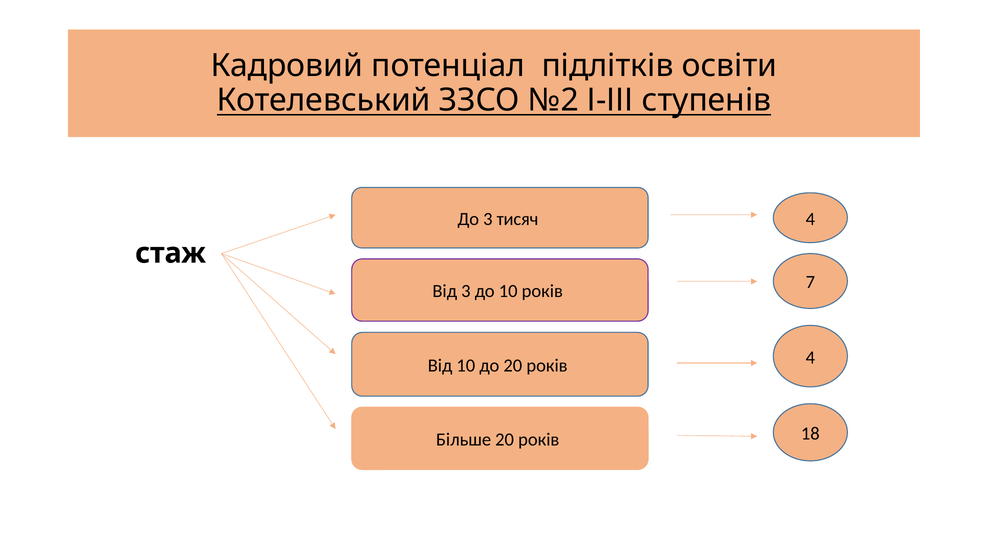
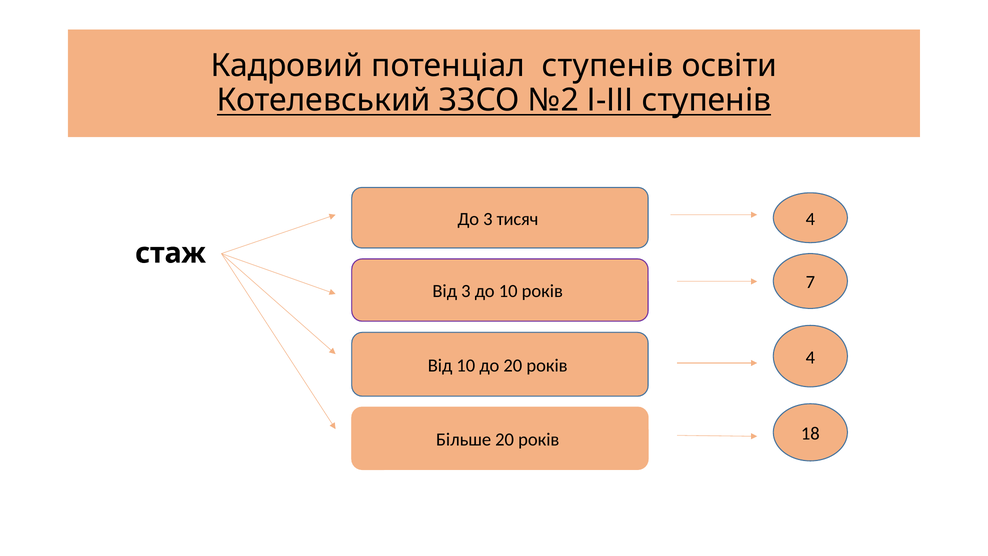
потенціал підлітків: підлітків -> ступенів (607, 66)
